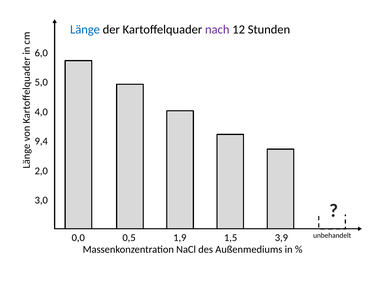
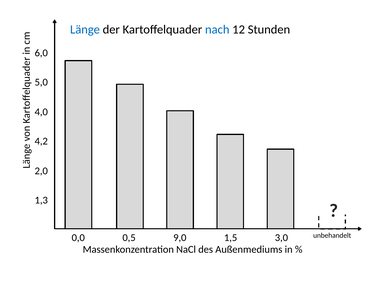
nach colour: purple -> blue (217, 30)
9,4: 9,4 -> 4,2 (41, 141)
3,0: 3,0 -> 1,3 (41, 200)
1,9: 1,9 -> 9,0 (180, 238)
3,9: 3,9 -> 3,0 (281, 238)
